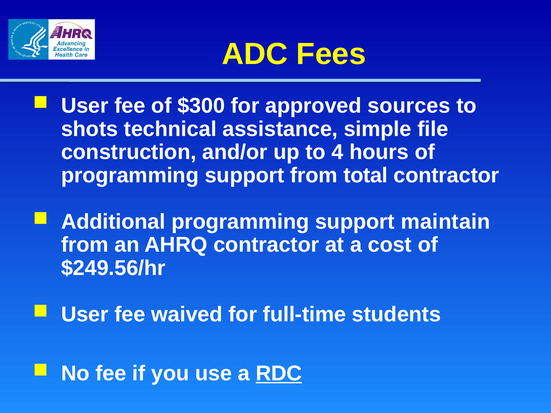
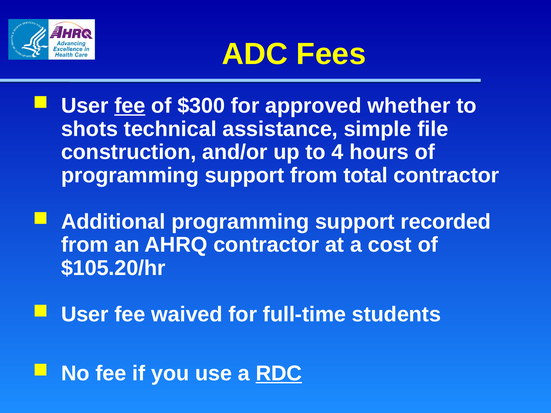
fee underline: none -> present (130, 106)
sources: sources -> whether (409, 106)
maintain: maintain -> recorded (446, 222)
$249.56/hr: $249.56/hr -> $105.20/hr (113, 268)
